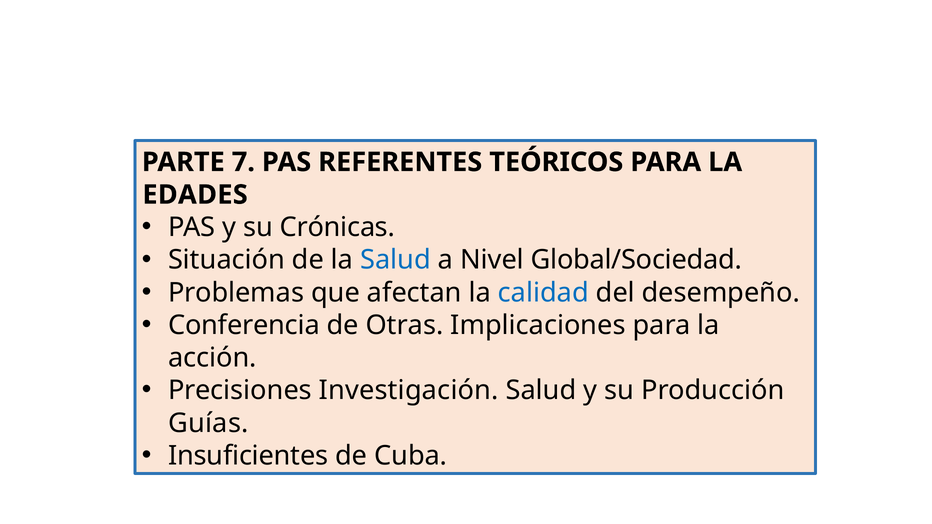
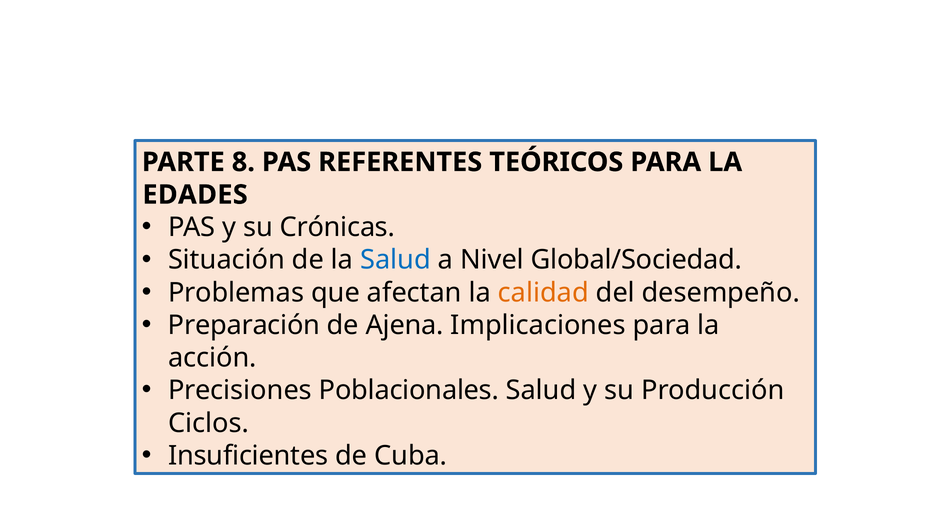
7: 7 -> 8 (243, 162)
calidad colour: blue -> orange (543, 293)
Conferencia: Conferencia -> Preparación (244, 325)
Otras: Otras -> Ajena (405, 325)
Investigación: Investigación -> Poblacionales (409, 391)
Guías: Guías -> Ciclos (208, 423)
